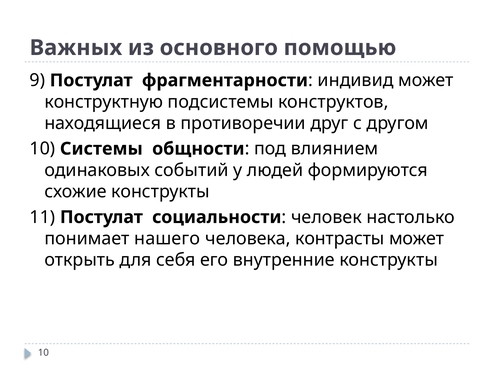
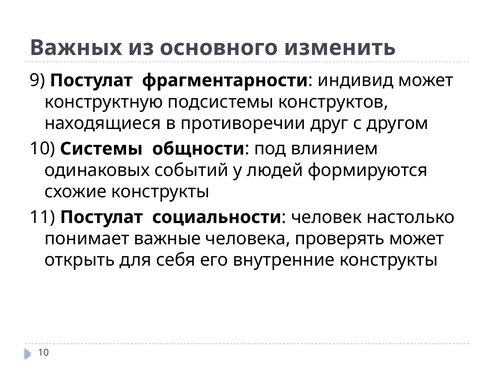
помощью: помощью -> изменить (340, 48)
нашего: нашего -> важные (167, 238)
контрасты: контрасты -> проверять (340, 238)
